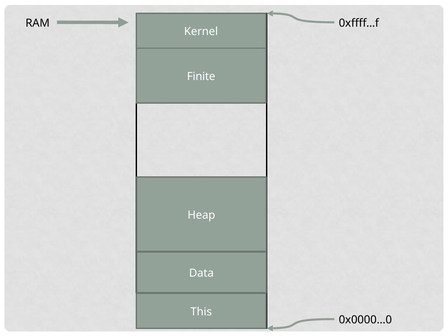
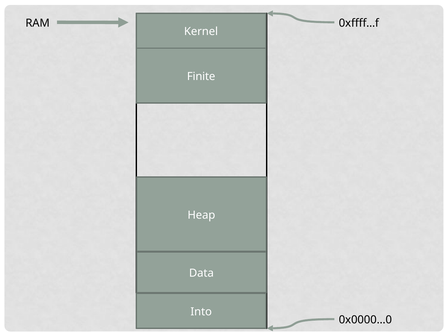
This: This -> Into (201, 312)
